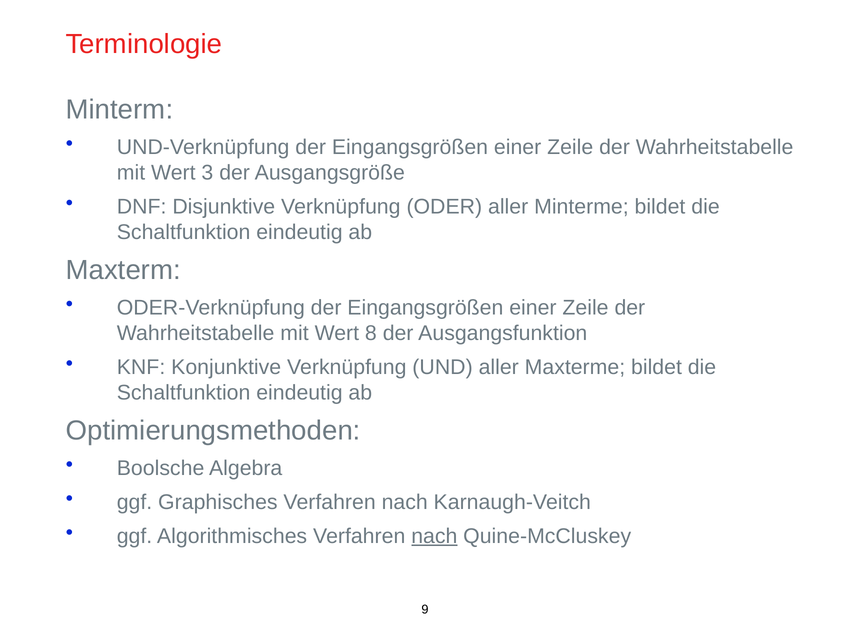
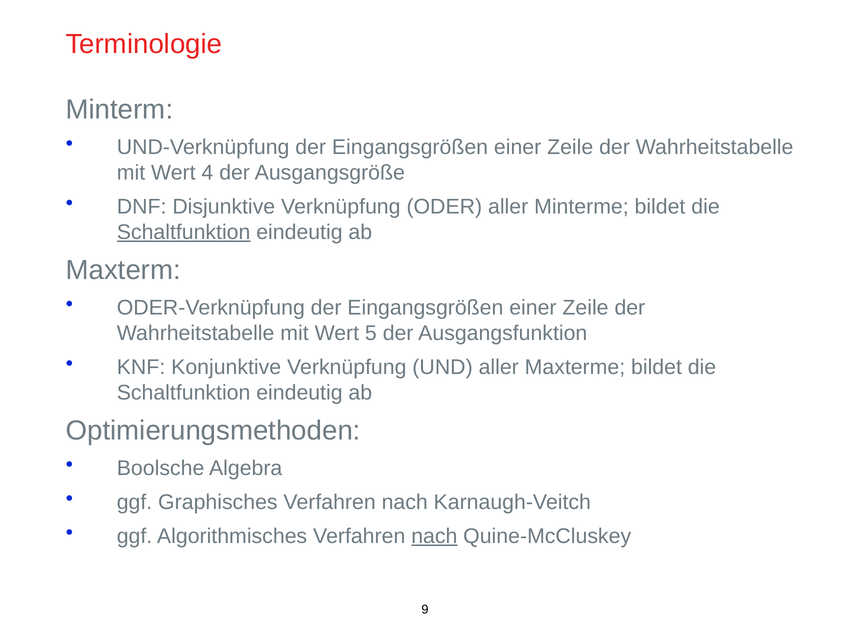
3: 3 -> 4 (207, 173)
Schaltfunktion underline: none -> present (184, 232)
8: 8 -> 5 (371, 333)
